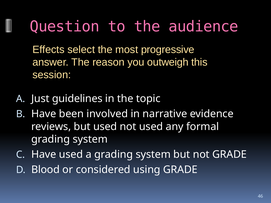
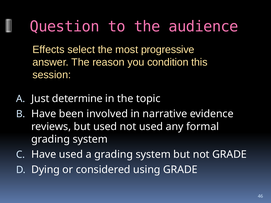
outweigh: outweigh -> condition (168, 62)
guidelines: guidelines -> determine (77, 99)
Blood: Blood -> Dying (46, 170)
